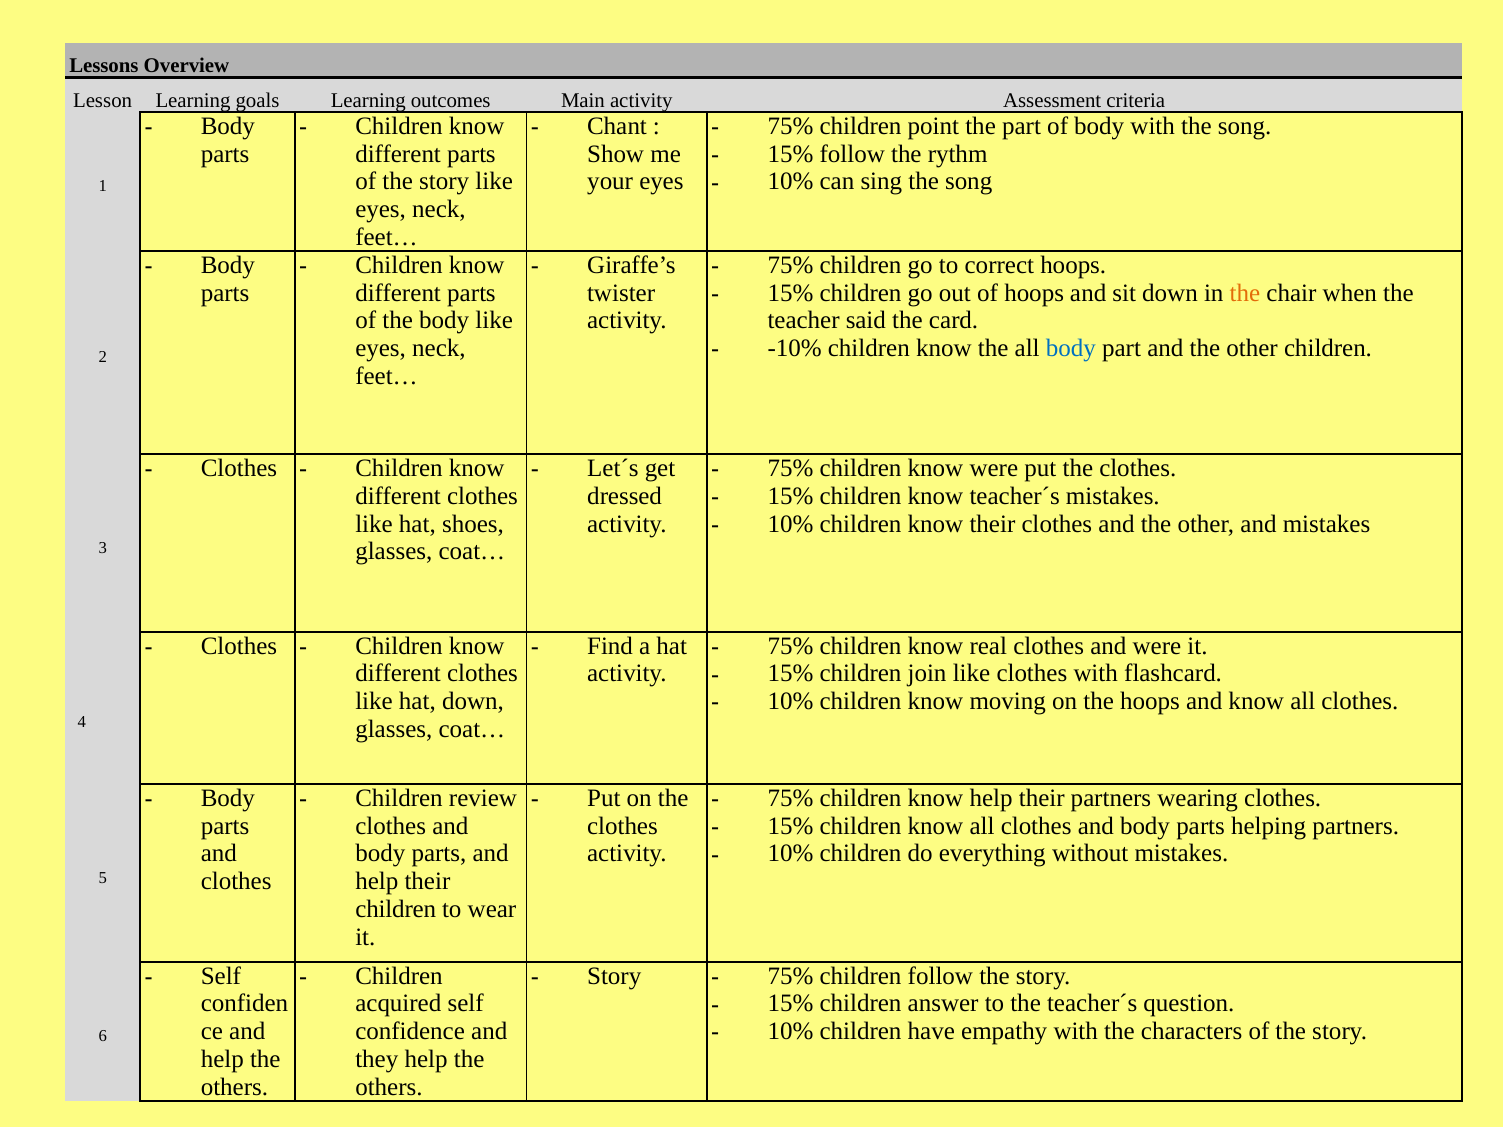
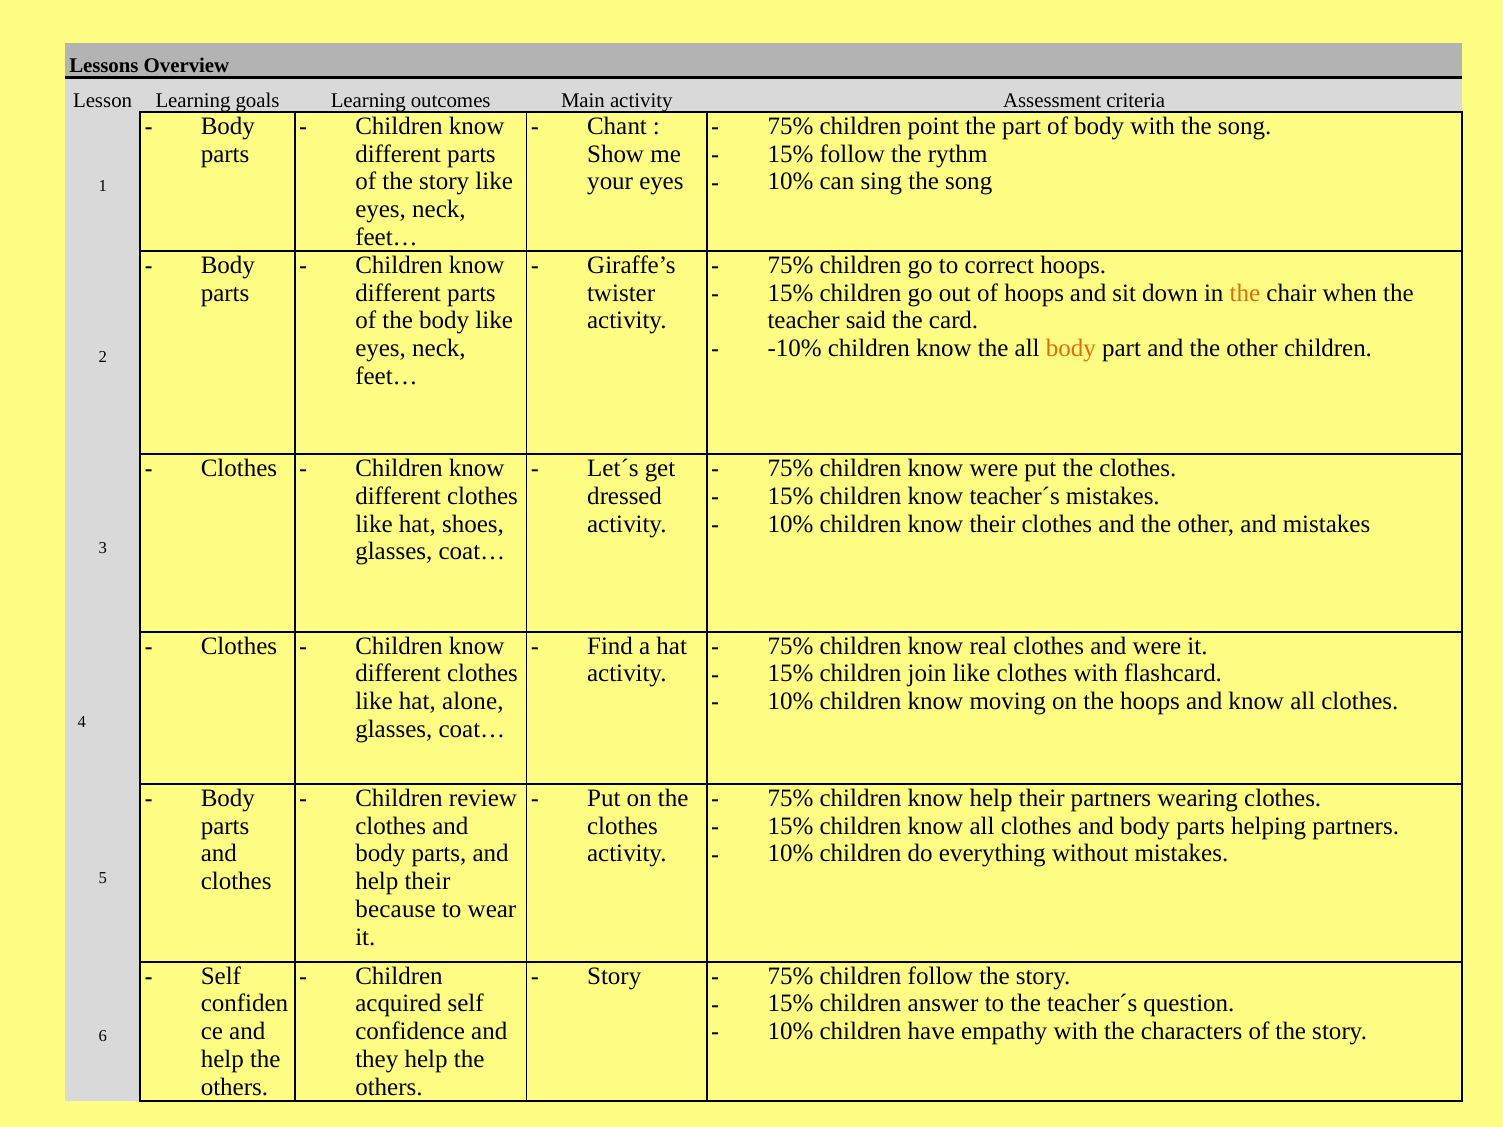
body colour: blue -> orange (1071, 349)
hat down: down -> alone (473, 702)
children: children -> because (396, 910)
